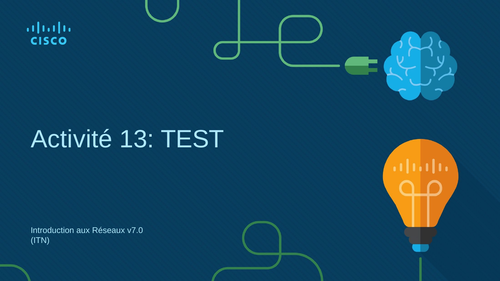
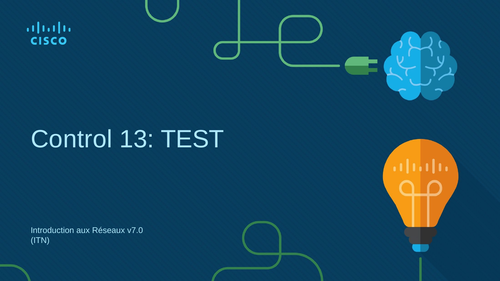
Activité: Activité -> Control (72, 140)
